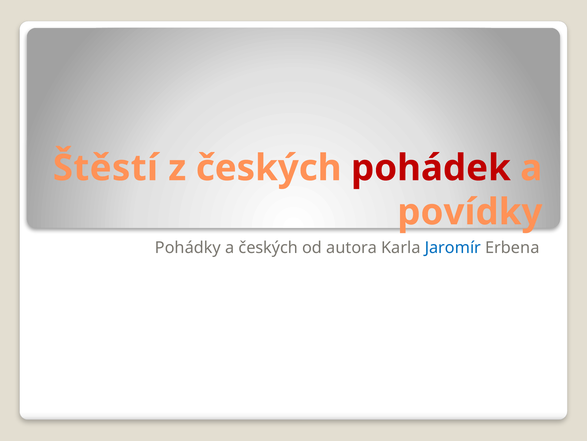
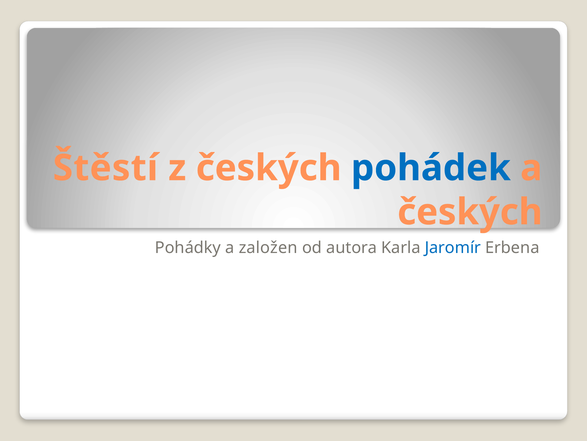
pohádek colour: red -> blue (431, 168)
povídky: povídky -> českých (470, 212)
a českých: českých -> založen (268, 247)
